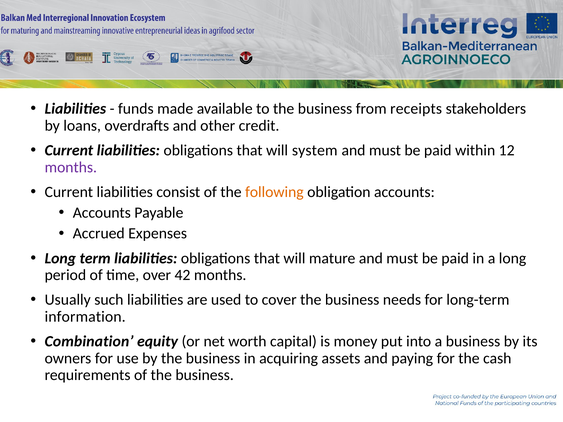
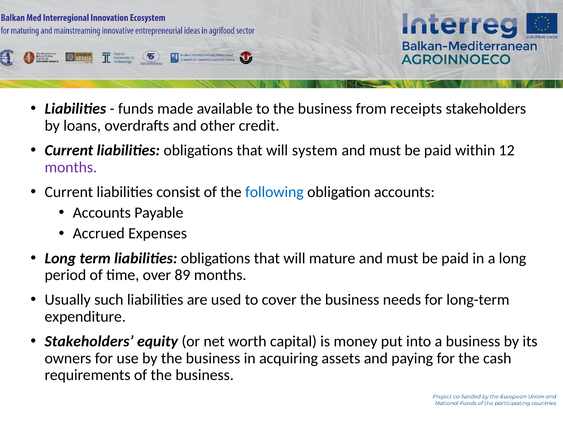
following colour: orange -> blue (274, 192)
42: 42 -> 89 (182, 275)
information: information -> expenditure (85, 317)
Combination: Combination -> Stakeholders (89, 342)
